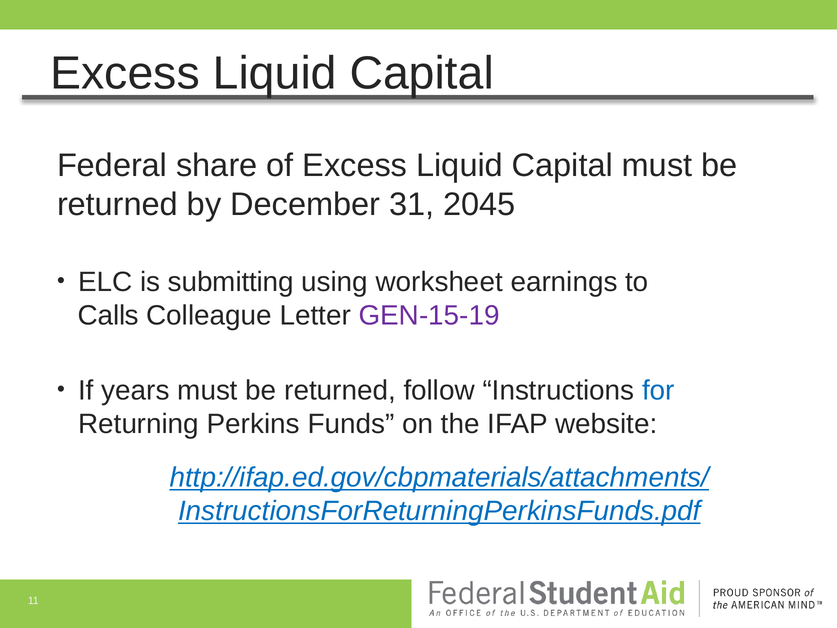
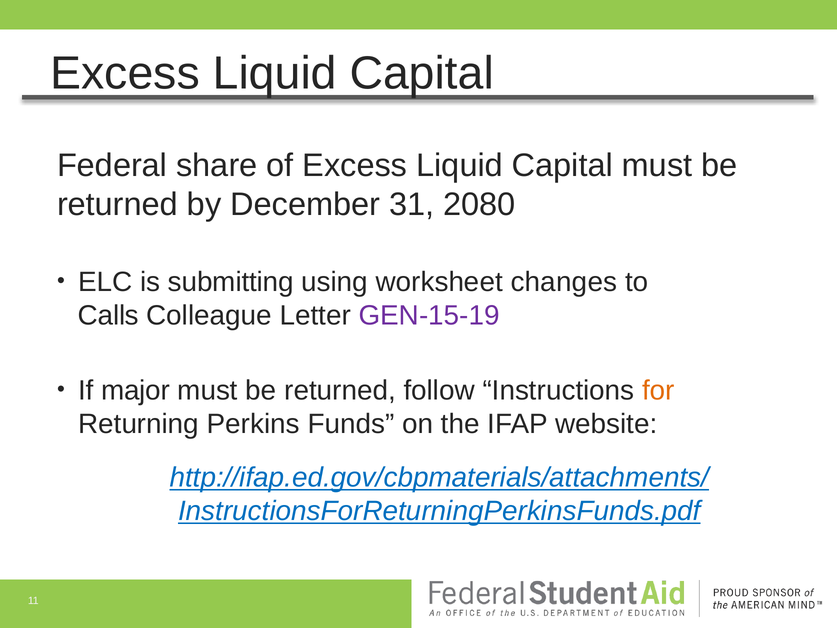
2045: 2045 -> 2080 (479, 205)
earnings: earnings -> changes (564, 282)
years: years -> major (136, 390)
for colour: blue -> orange (658, 390)
